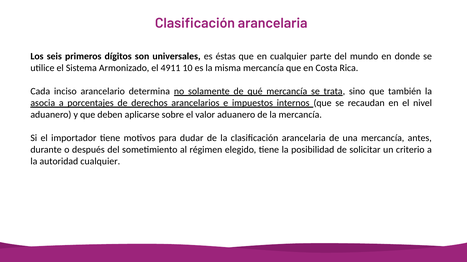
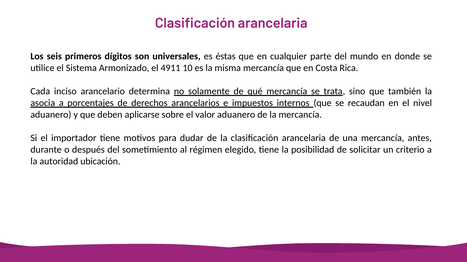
autoridad cualquier: cualquier -> ubicación (100, 162)
